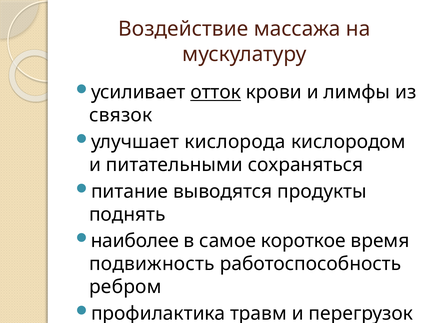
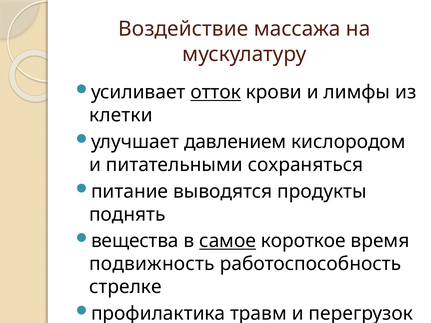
связок: связок -> клетки (121, 115)
кислорода: кислорода -> давлением (235, 142)
наиболее: наиболее -> вещества (135, 241)
самое underline: none -> present (228, 241)
ребром: ребром -> стрелке (125, 287)
